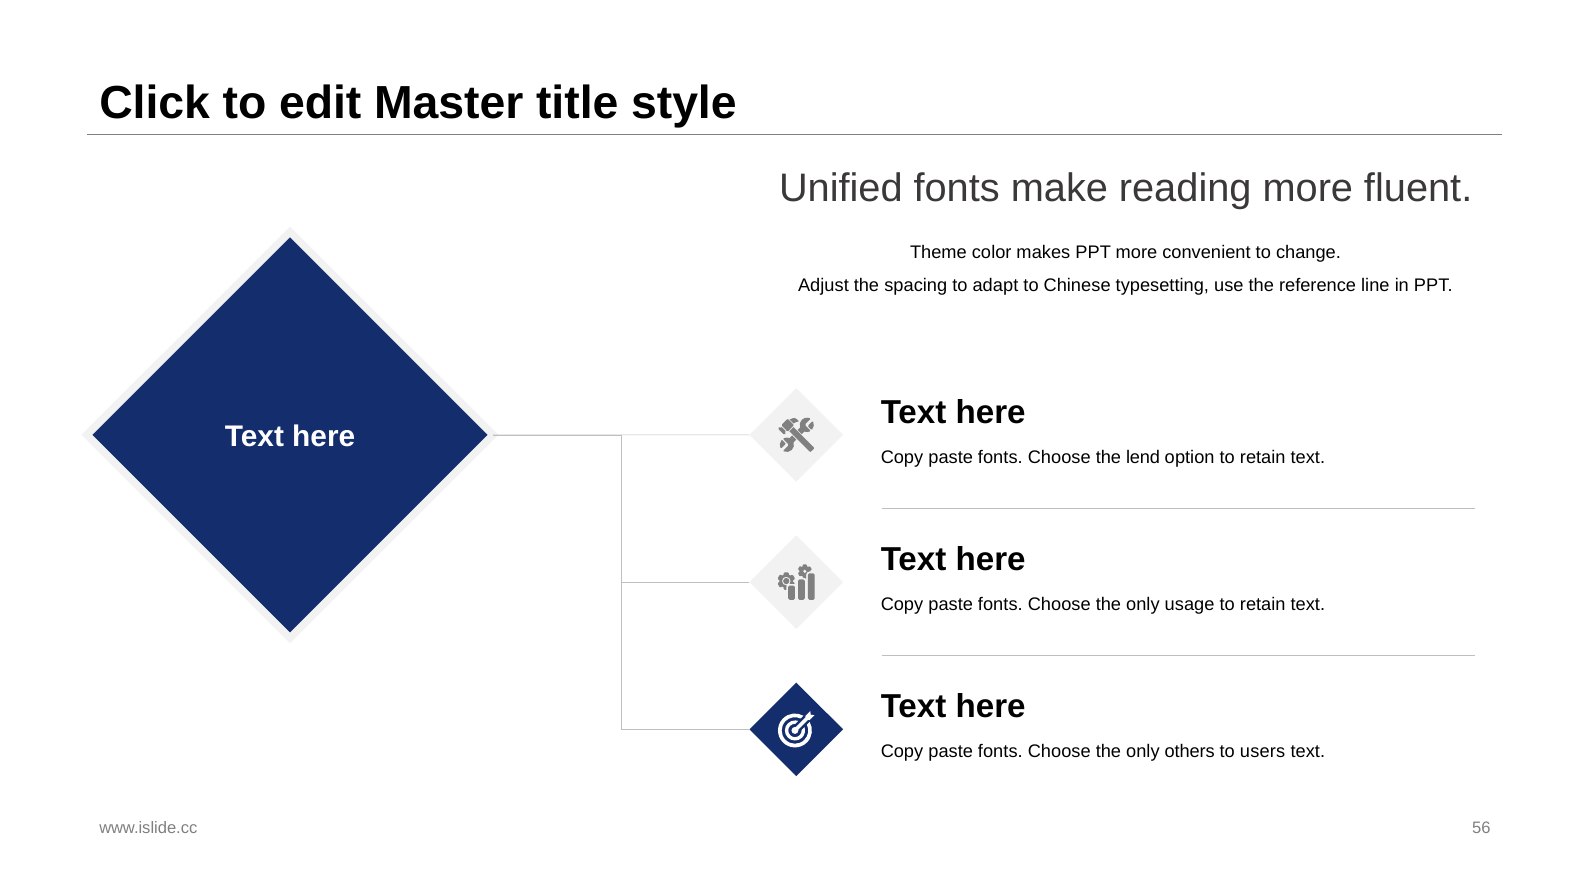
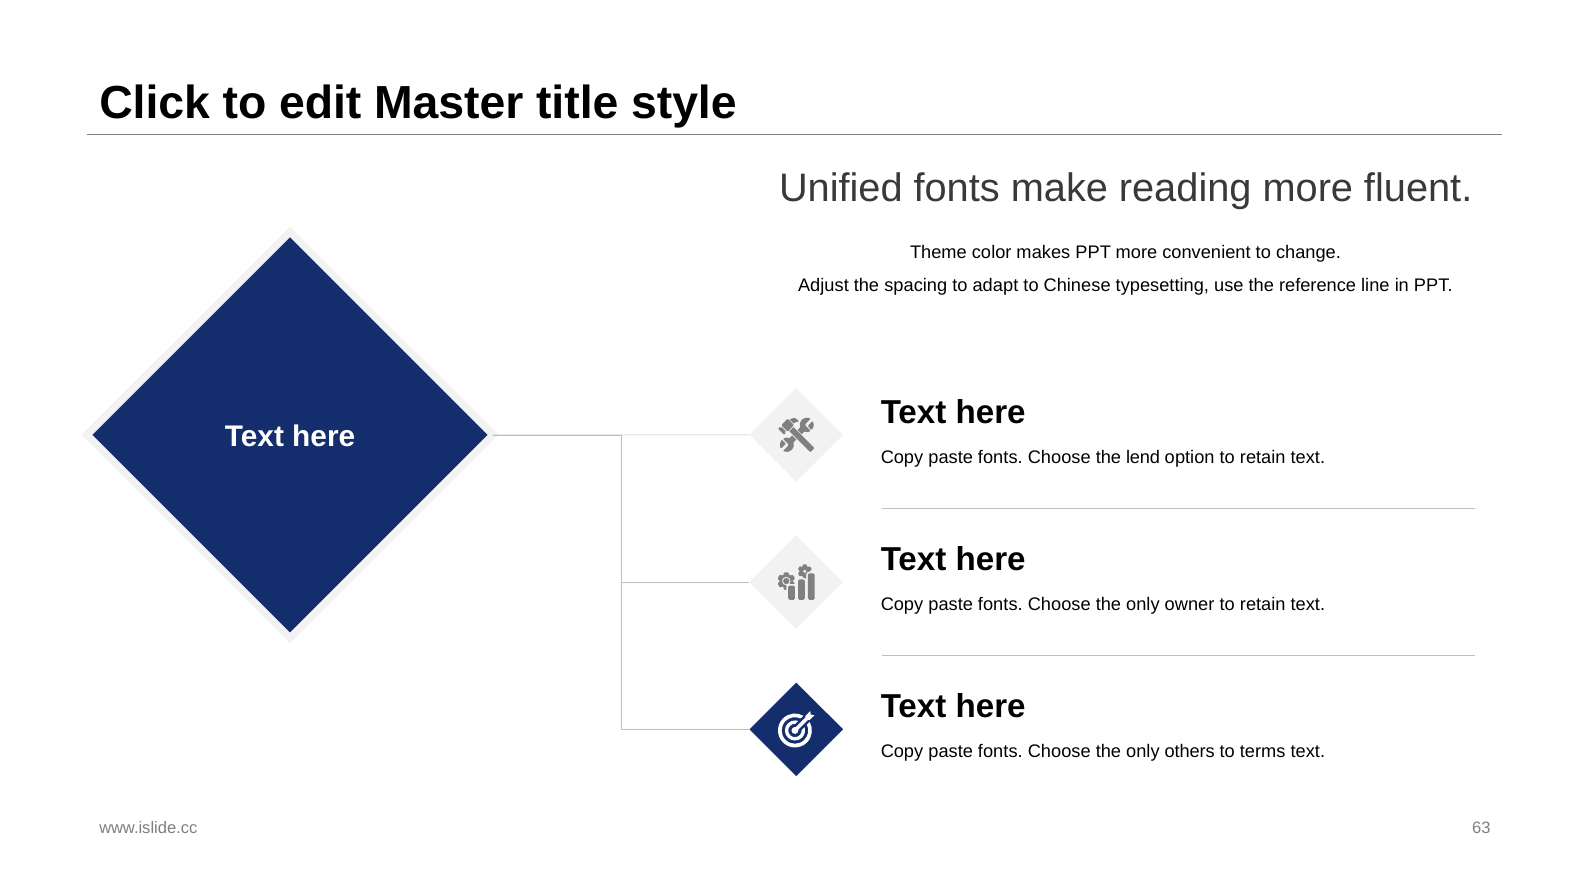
usage: usage -> owner (1190, 605)
users: users -> terms (1263, 752)
56: 56 -> 63 (1481, 828)
